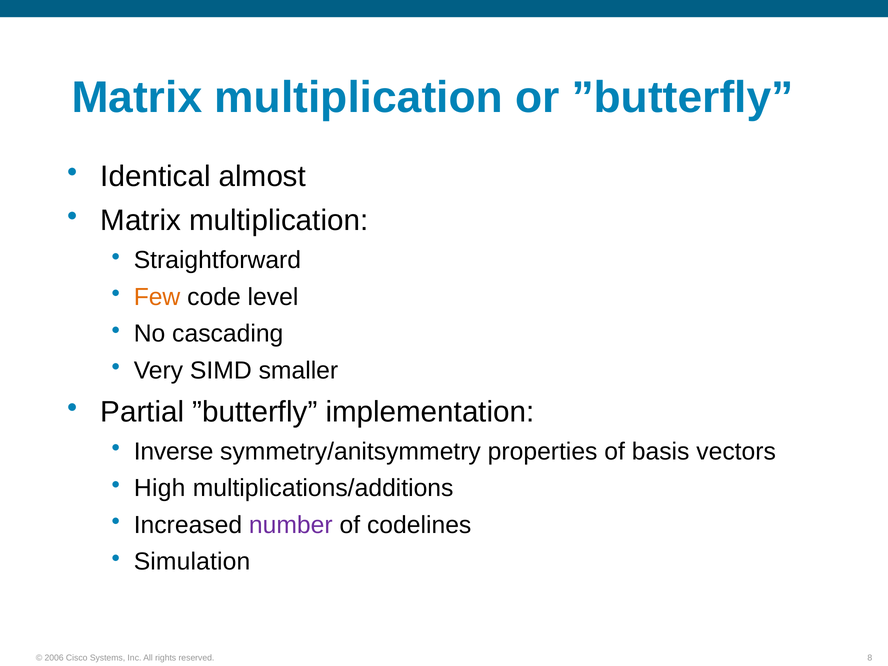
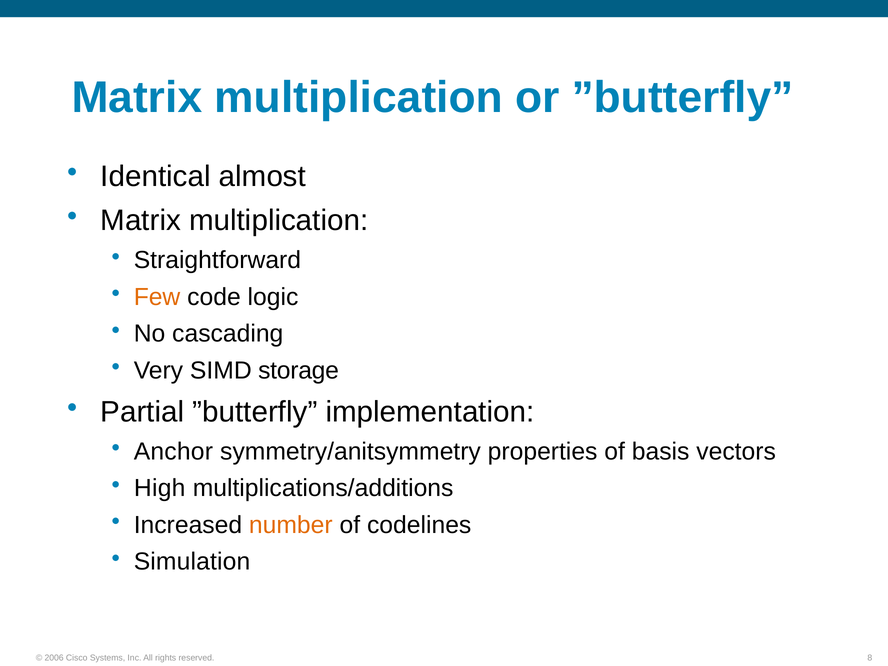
level: level -> logic (273, 297)
smaller: smaller -> storage (299, 371)
Inverse: Inverse -> Anchor (173, 451)
number colour: purple -> orange (291, 525)
